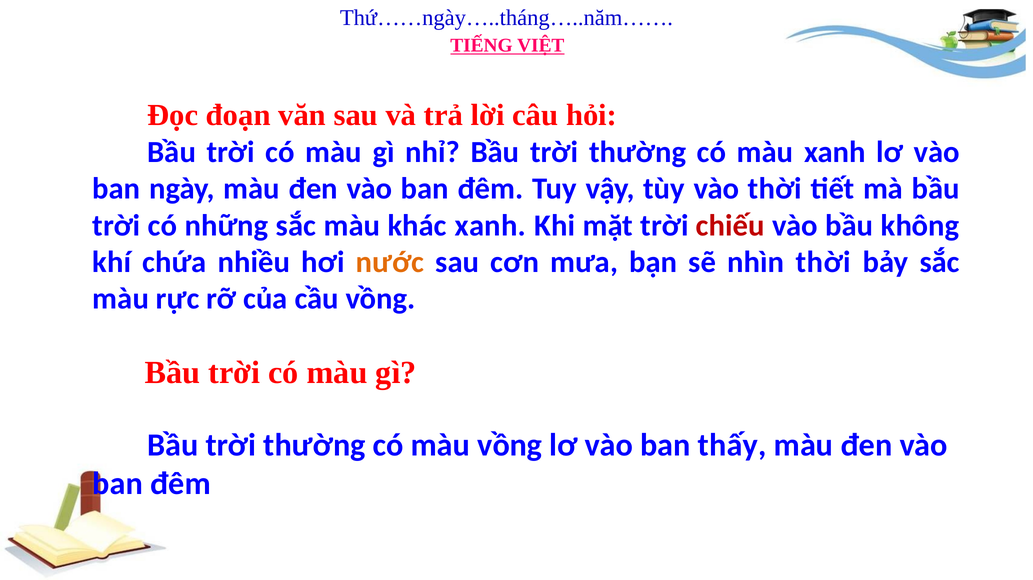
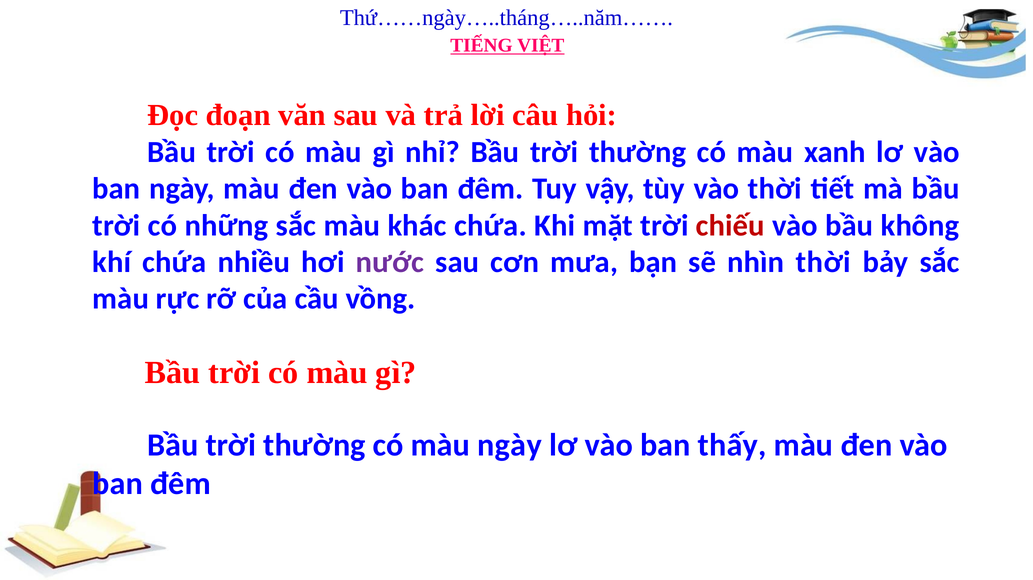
khác xanh: xanh -> chứa (490, 226)
nước colour: orange -> purple (390, 262)
màu vồng: vồng -> ngày (510, 445)
